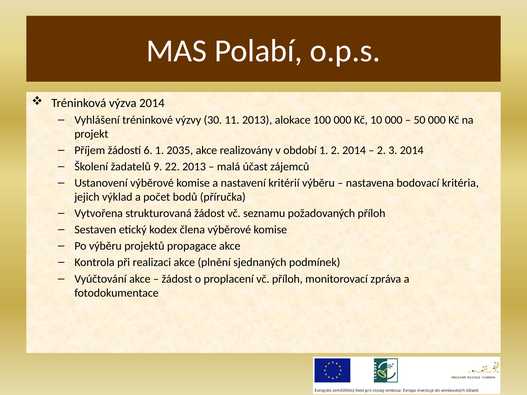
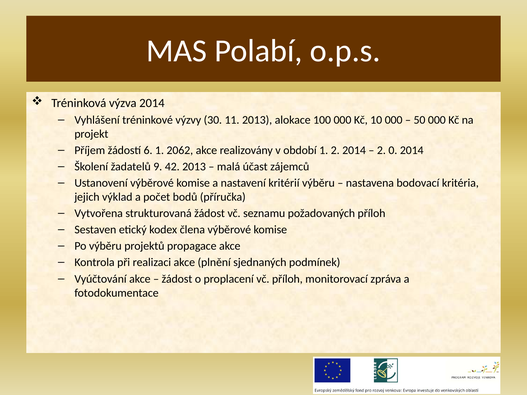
2035: 2035 -> 2062 (180, 150)
3: 3 -> 0 (393, 150)
22: 22 -> 42 (172, 167)
